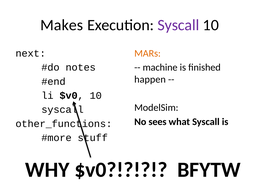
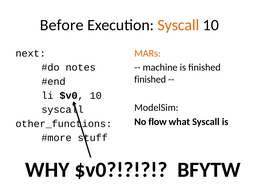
Makes: Makes -> Before (62, 25)
Syscall colour: purple -> orange (178, 25)
happen: happen -> finished (150, 80)
sees: sees -> flow (158, 122)
